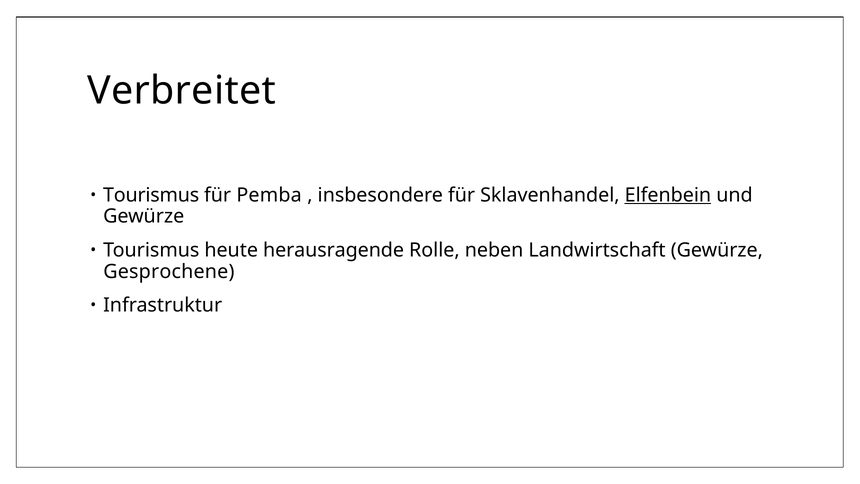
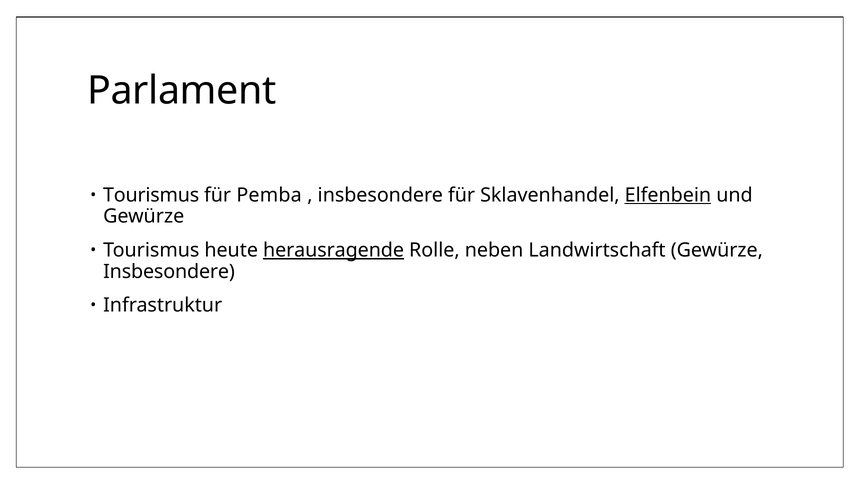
Verbreitet: Verbreitet -> Parlament (182, 91)
herausragende underline: none -> present (334, 250)
Gesprochene: Gesprochene -> Insbesondere (169, 271)
